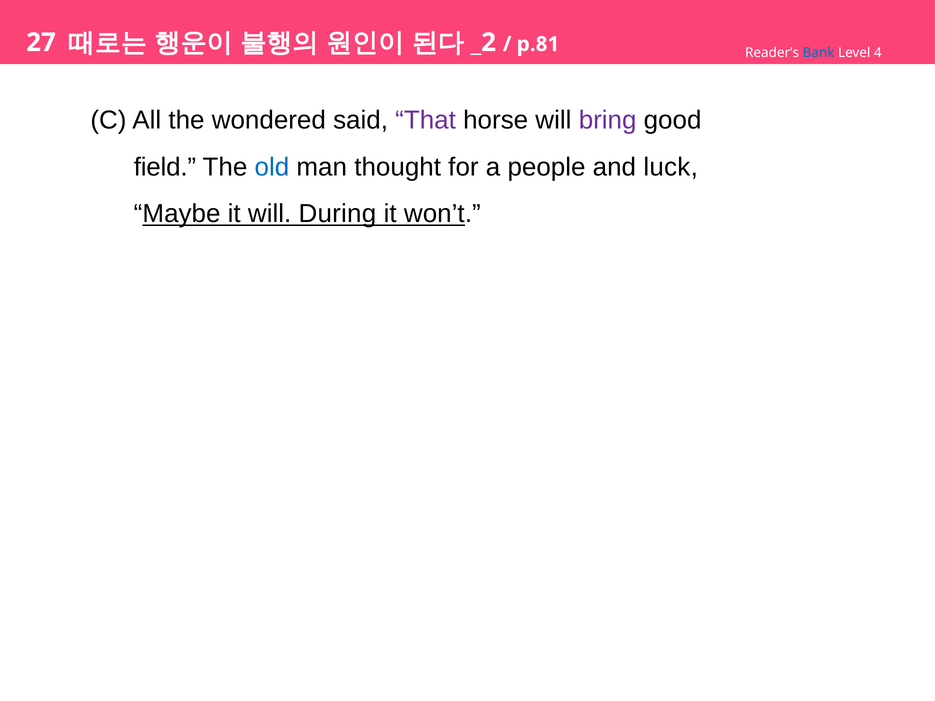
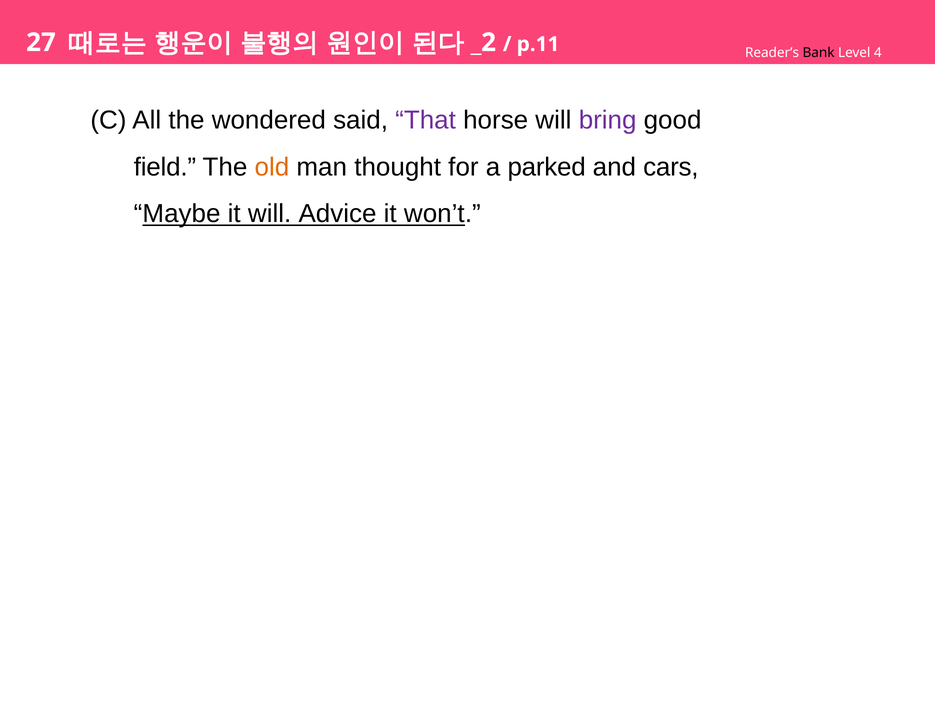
p.81: p.81 -> p.11 (538, 44)
Bank colour: blue -> black (819, 53)
old colour: blue -> orange (272, 167)
people: people -> parked (547, 167)
luck: luck -> cars (671, 167)
During: During -> Advice (338, 214)
